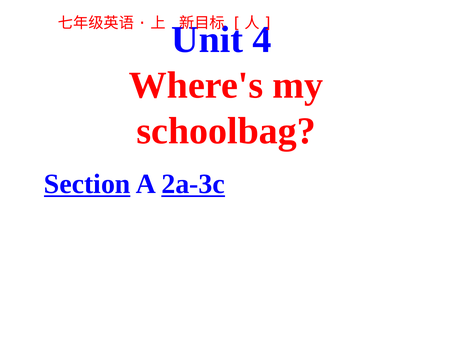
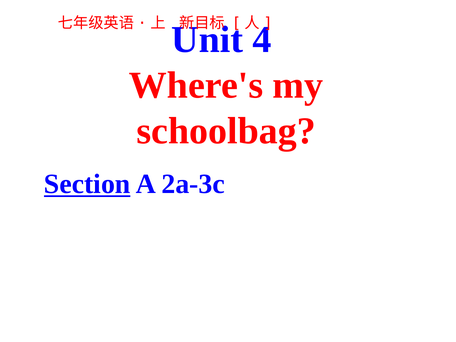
2a-3c underline: present -> none (193, 184)
